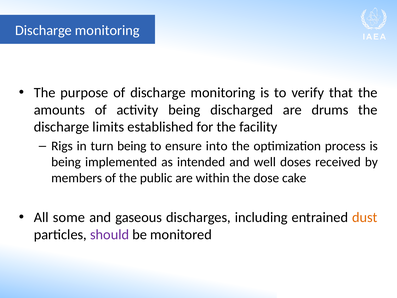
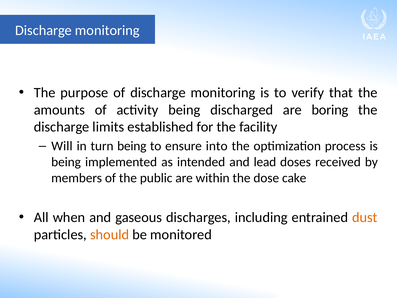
drums: drums -> boring (330, 110)
Rigs: Rigs -> Will (62, 146)
well: well -> lead (265, 162)
some: some -> when (69, 217)
should colour: purple -> orange (110, 234)
